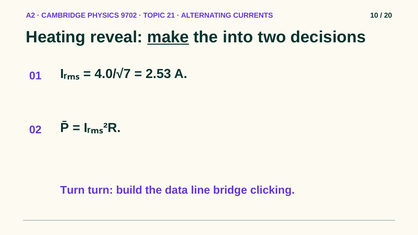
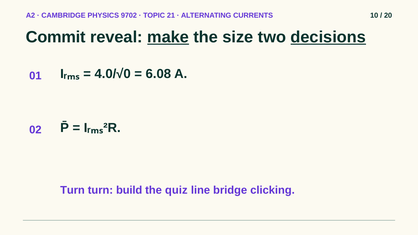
Heating: Heating -> Commit (56, 37)
into: into -> size (238, 37)
decisions underline: none -> present (328, 37)
4.0/√7: 4.0/√7 -> 4.0/√0 (113, 74)
2.53: 2.53 -> 6.08 (158, 74)
data: data -> quiz (176, 190)
